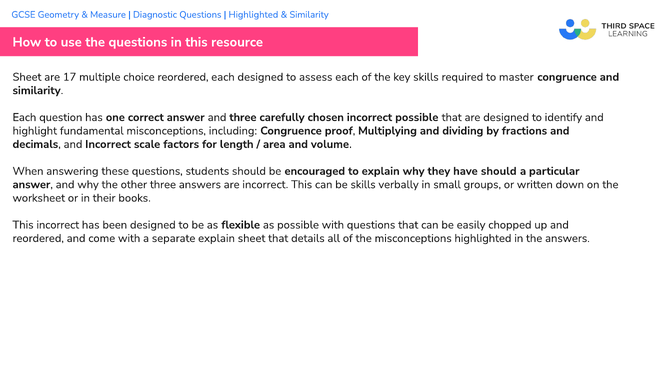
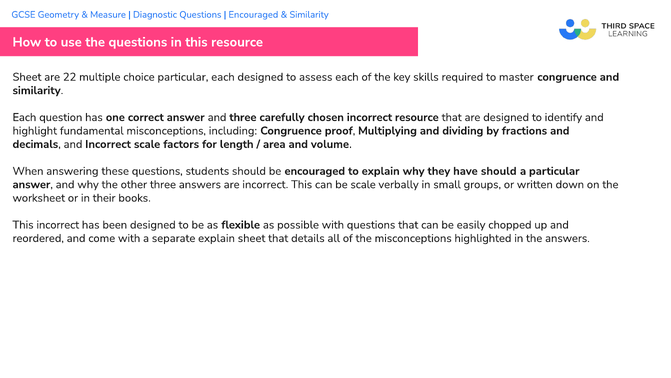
Highlighted: Highlighted -> Encouraged (253, 15)
17: 17 -> 22 (70, 77)
choice reordered: reordered -> particular (183, 77)
incorrect possible: possible -> resource (417, 117)
be skills: skills -> scale (363, 184)
